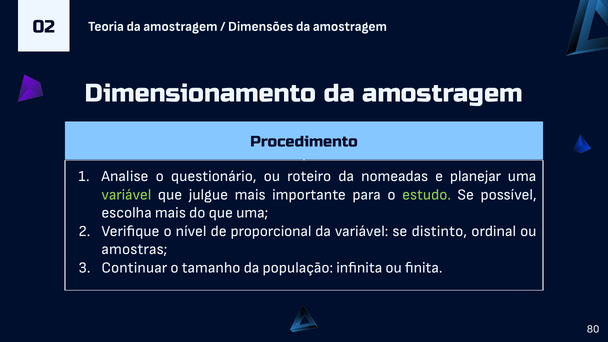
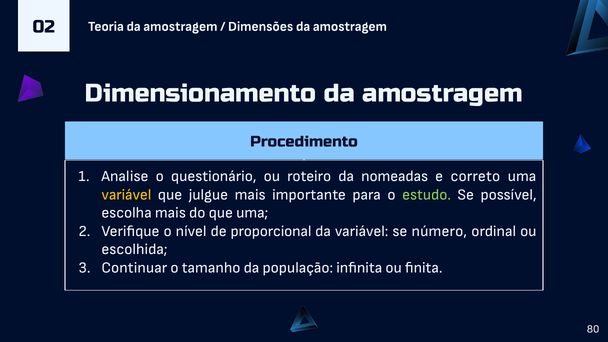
planejar: planejar -> correto (475, 176)
variável colour: light green -> yellow (126, 195)
distinto: distinto -> número (439, 231)
amostras: amostras -> escolhida (134, 249)
